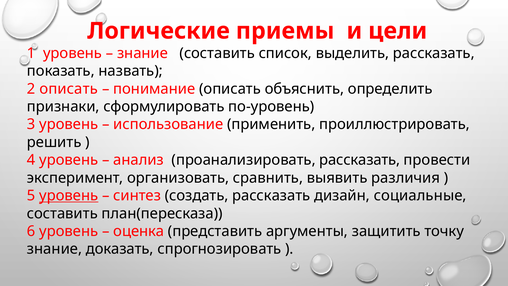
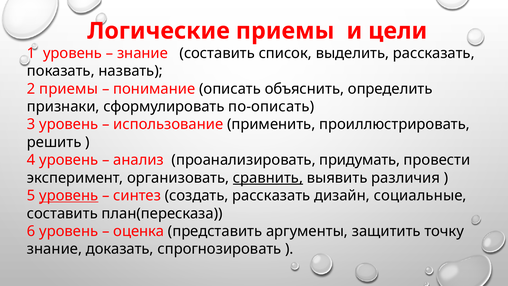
2 описать: описать -> приемы (69, 89)
по-уровень: по-уровень -> по-описать (271, 107)
проанализировать рассказать: рассказать -> придумать (360, 160)
сравнить underline: none -> present (268, 178)
